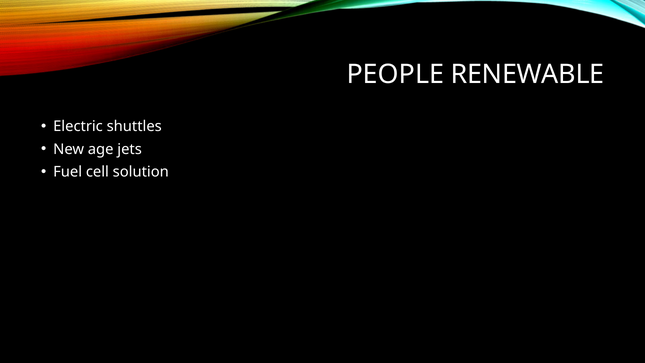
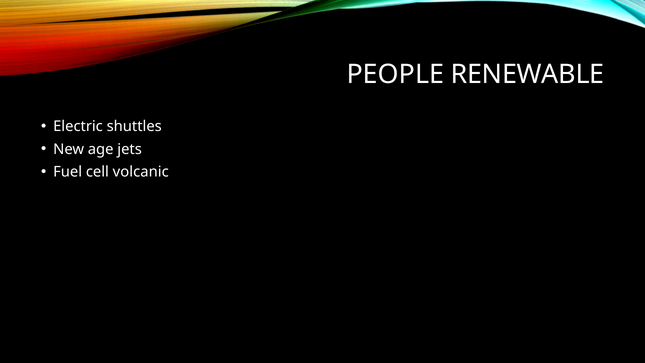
solution: solution -> volcanic (141, 172)
